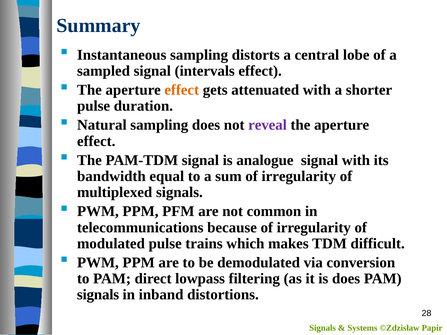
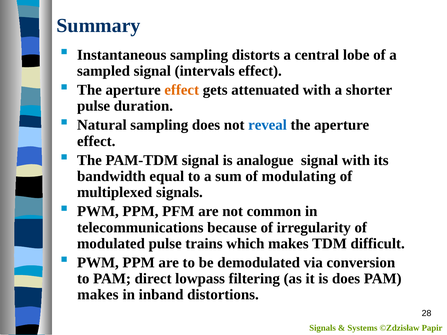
reveal colour: purple -> blue (268, 125)
sum of irregularity: irregularity -> modulating (299, 176)
signals: signals -> makes (98, 295)
